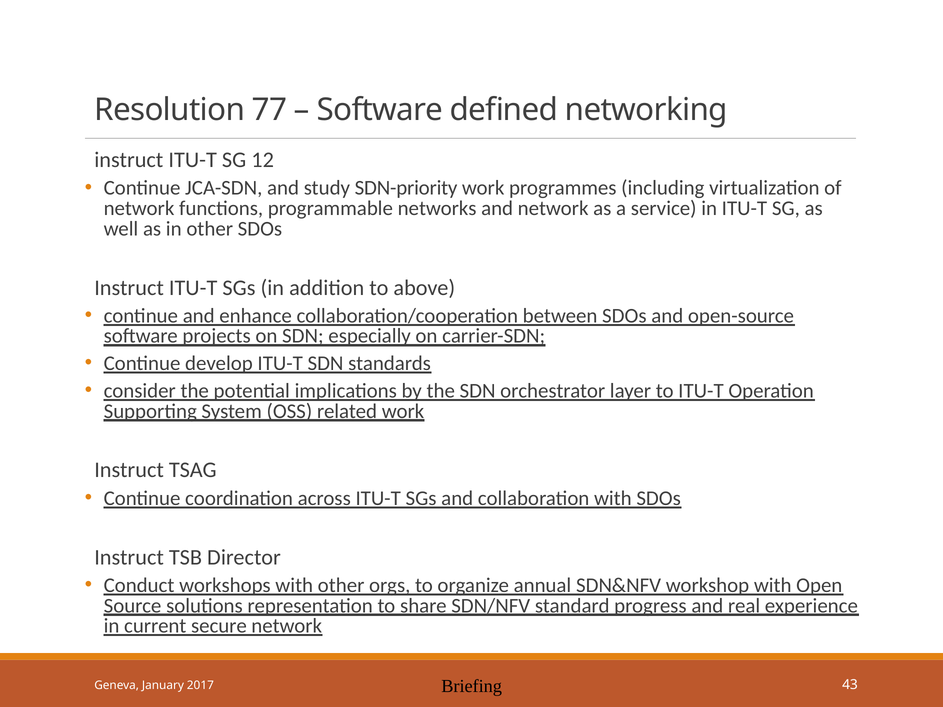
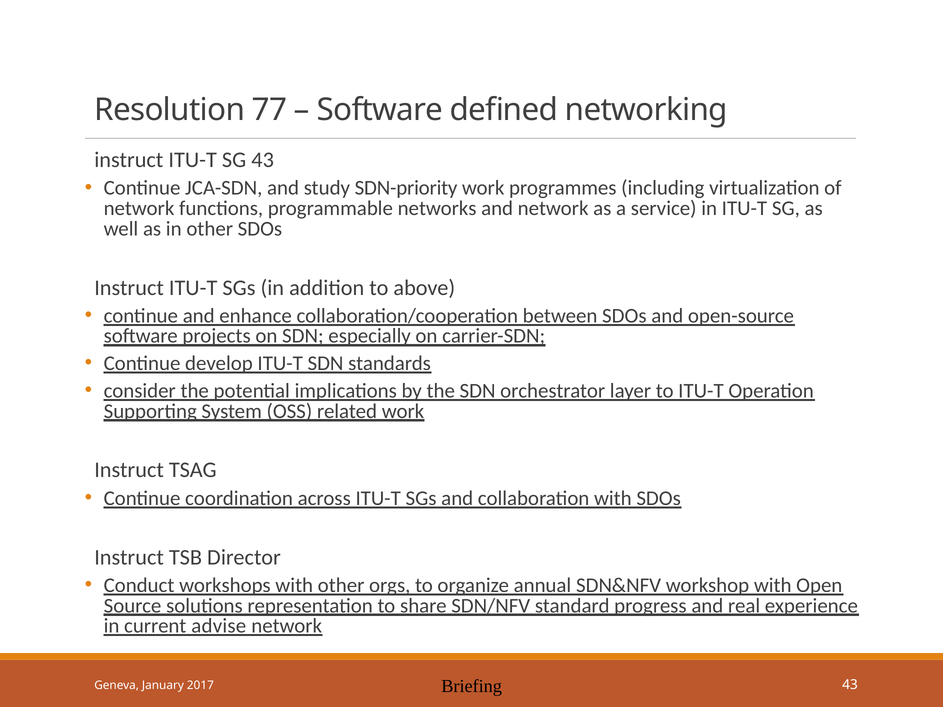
SG 12: 12 -> 43 (263, 160)
secure: secure -> advise (219, 626)
